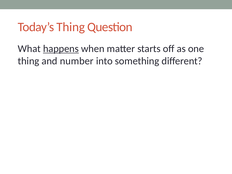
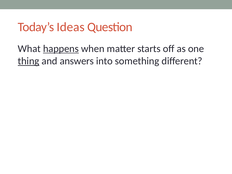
Today’s Thing: Thing -> Ideas (71, 27)
thing underline: none -> present (29, 61)
number: number -> answers (77, 61)
